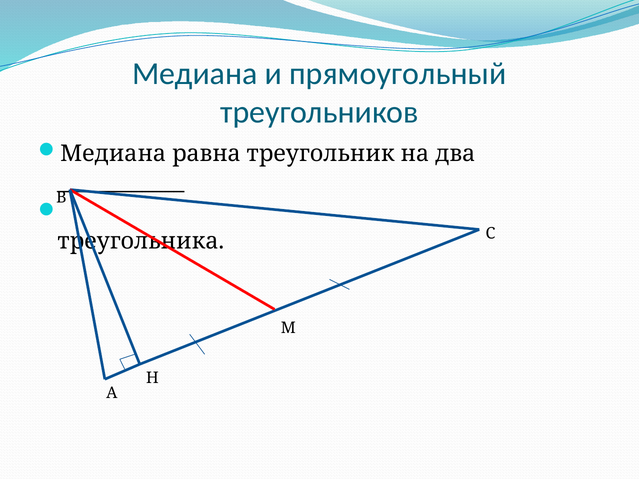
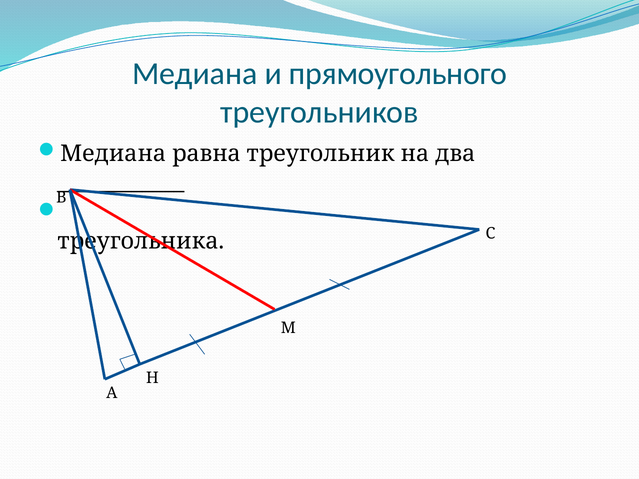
прямоугольный: прямоугольный -> прямоугольного (398, 74)
